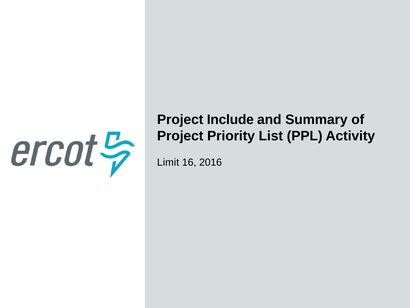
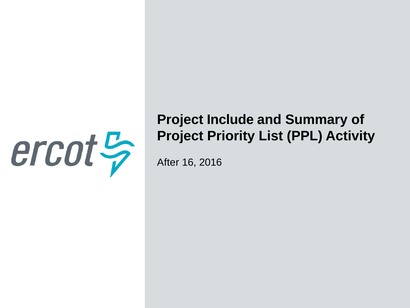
Limit: Limit -> After (168, 162)
